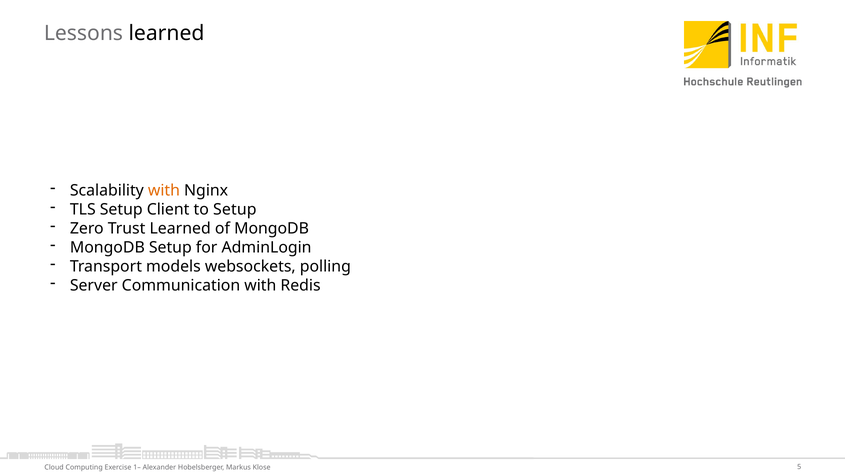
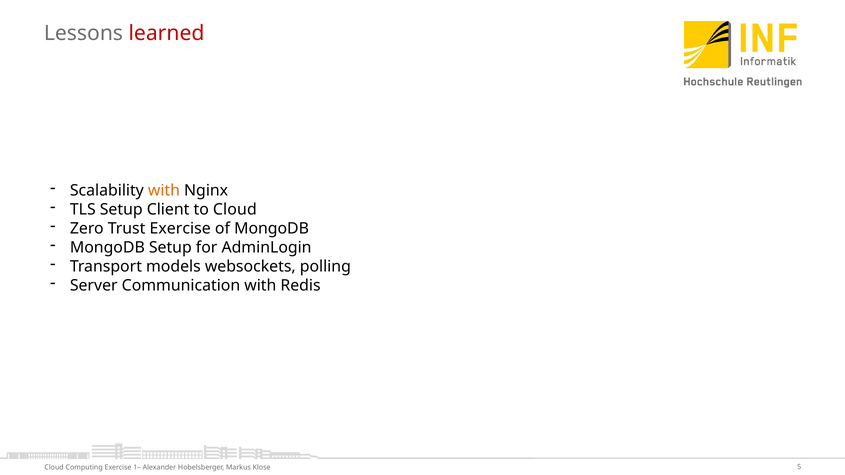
learned colour: black -> red (166, 33)
to Setup: Setup -> Cloud (235, 210)
Trust Learned: Learned -> Exercise (180, 229)
